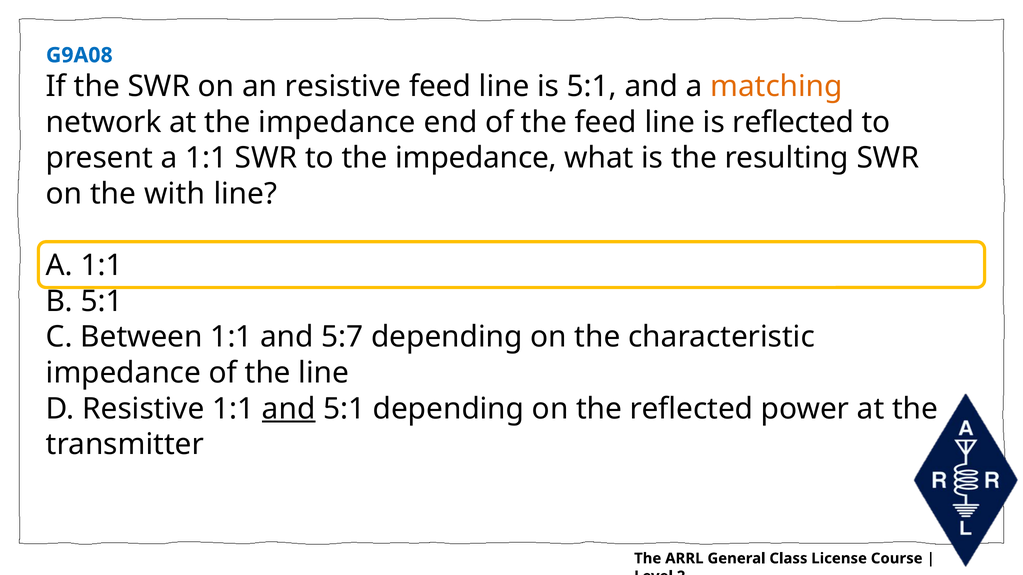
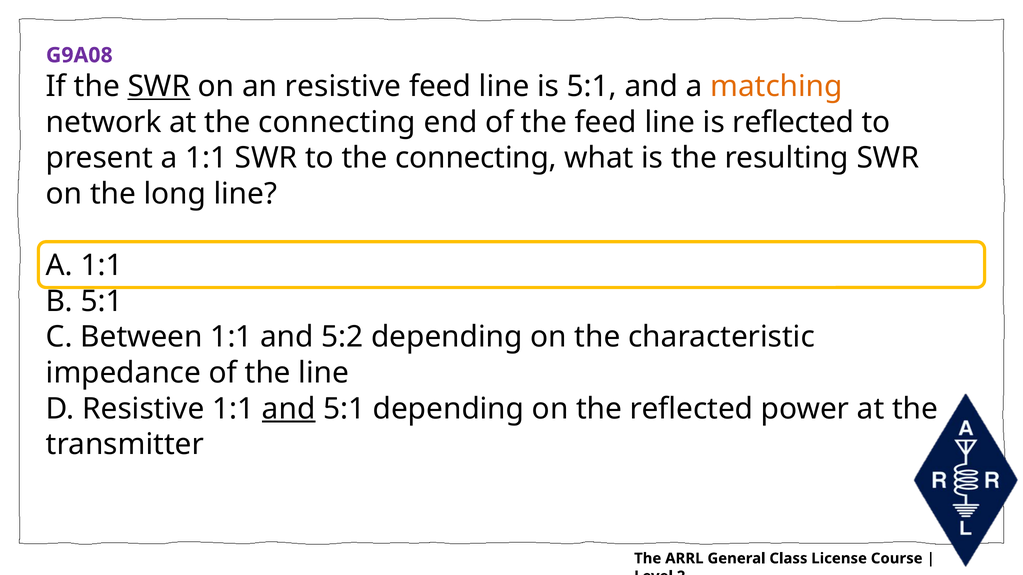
G9A08 colour: blue -> purple (79, 55)
SWR underline: none -> present (159, 87)
at the impedance: impedance -> connecting (337, 122)
to the impedance: impedance -> connecting (476, 158)
with: with -> long (175, 194)
5:7: 5:7 -> 5:2 (342, 337)
